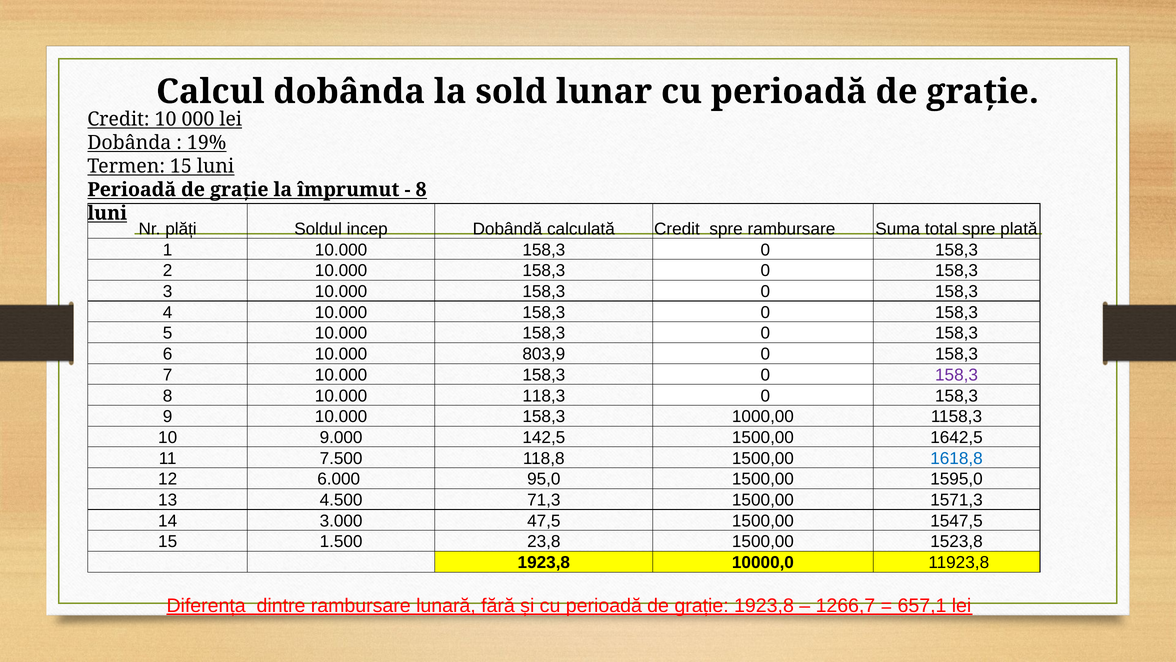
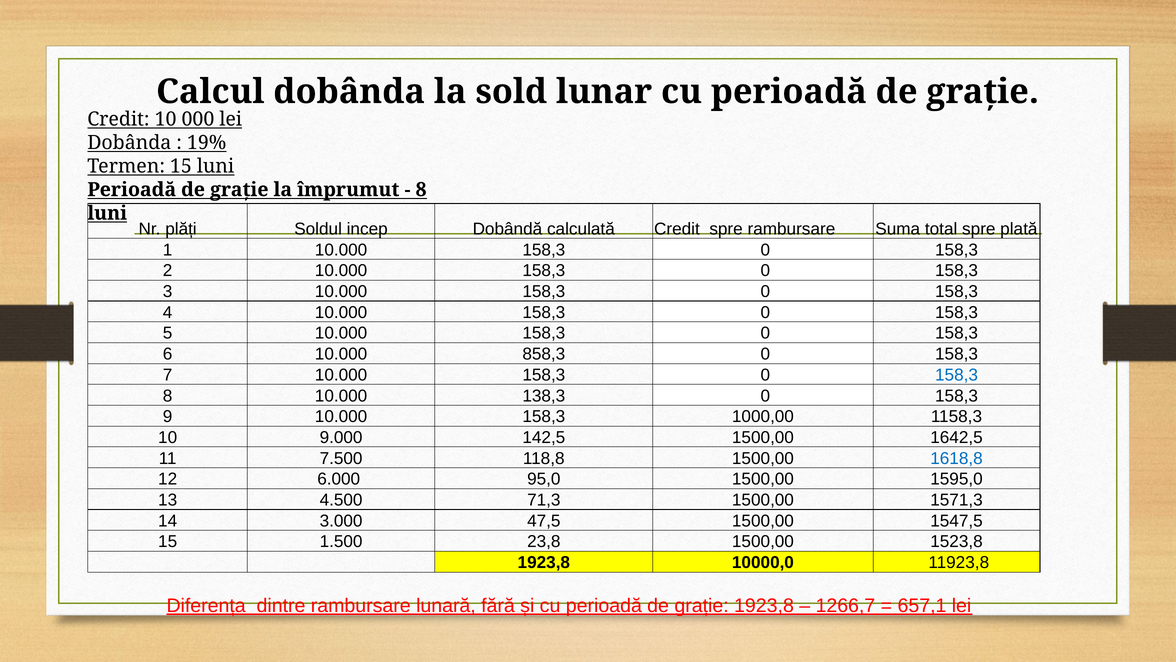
803,9: 803,9 -> 858,3 (544, 354)
158,3 colour: purple -> blue (957, 375)
118,3: 118,3 -> 138,3 (544, 396)
